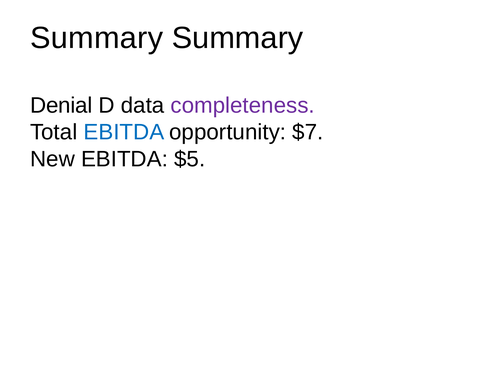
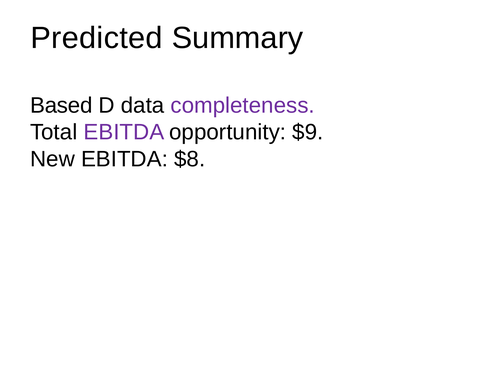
Summary: Summary -> Predicted (97, 38)
Denial: Denial -> Based (61, 105)
EBITDA colour: blue -> purple (124, 132)
$7: $7 -> $9 (308, 132)
$5: $5 -> $8 (190, 159)
